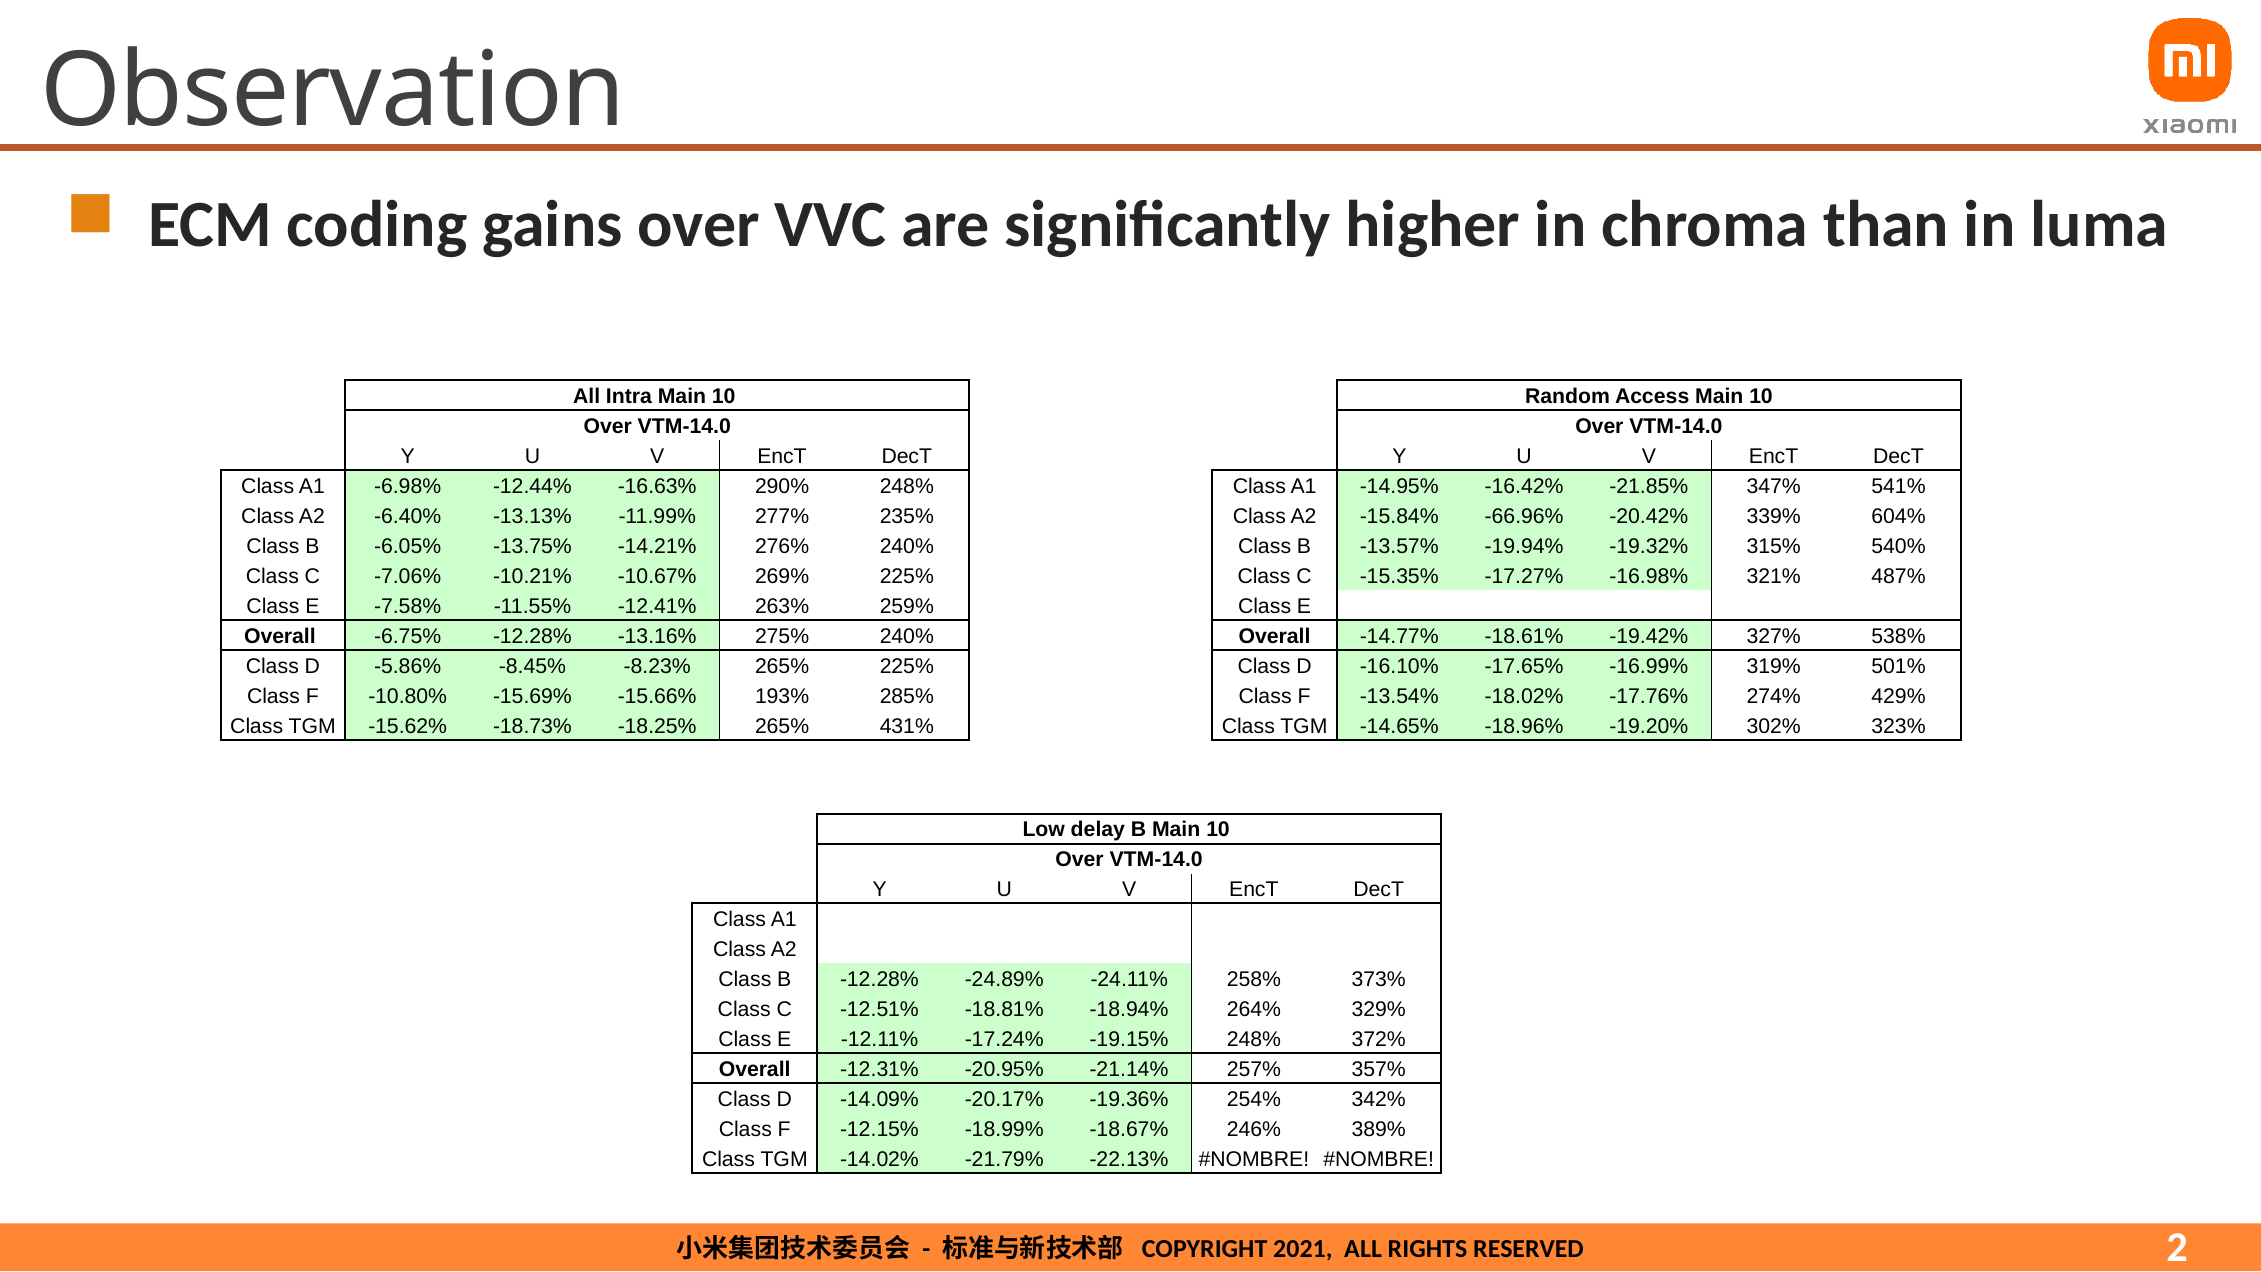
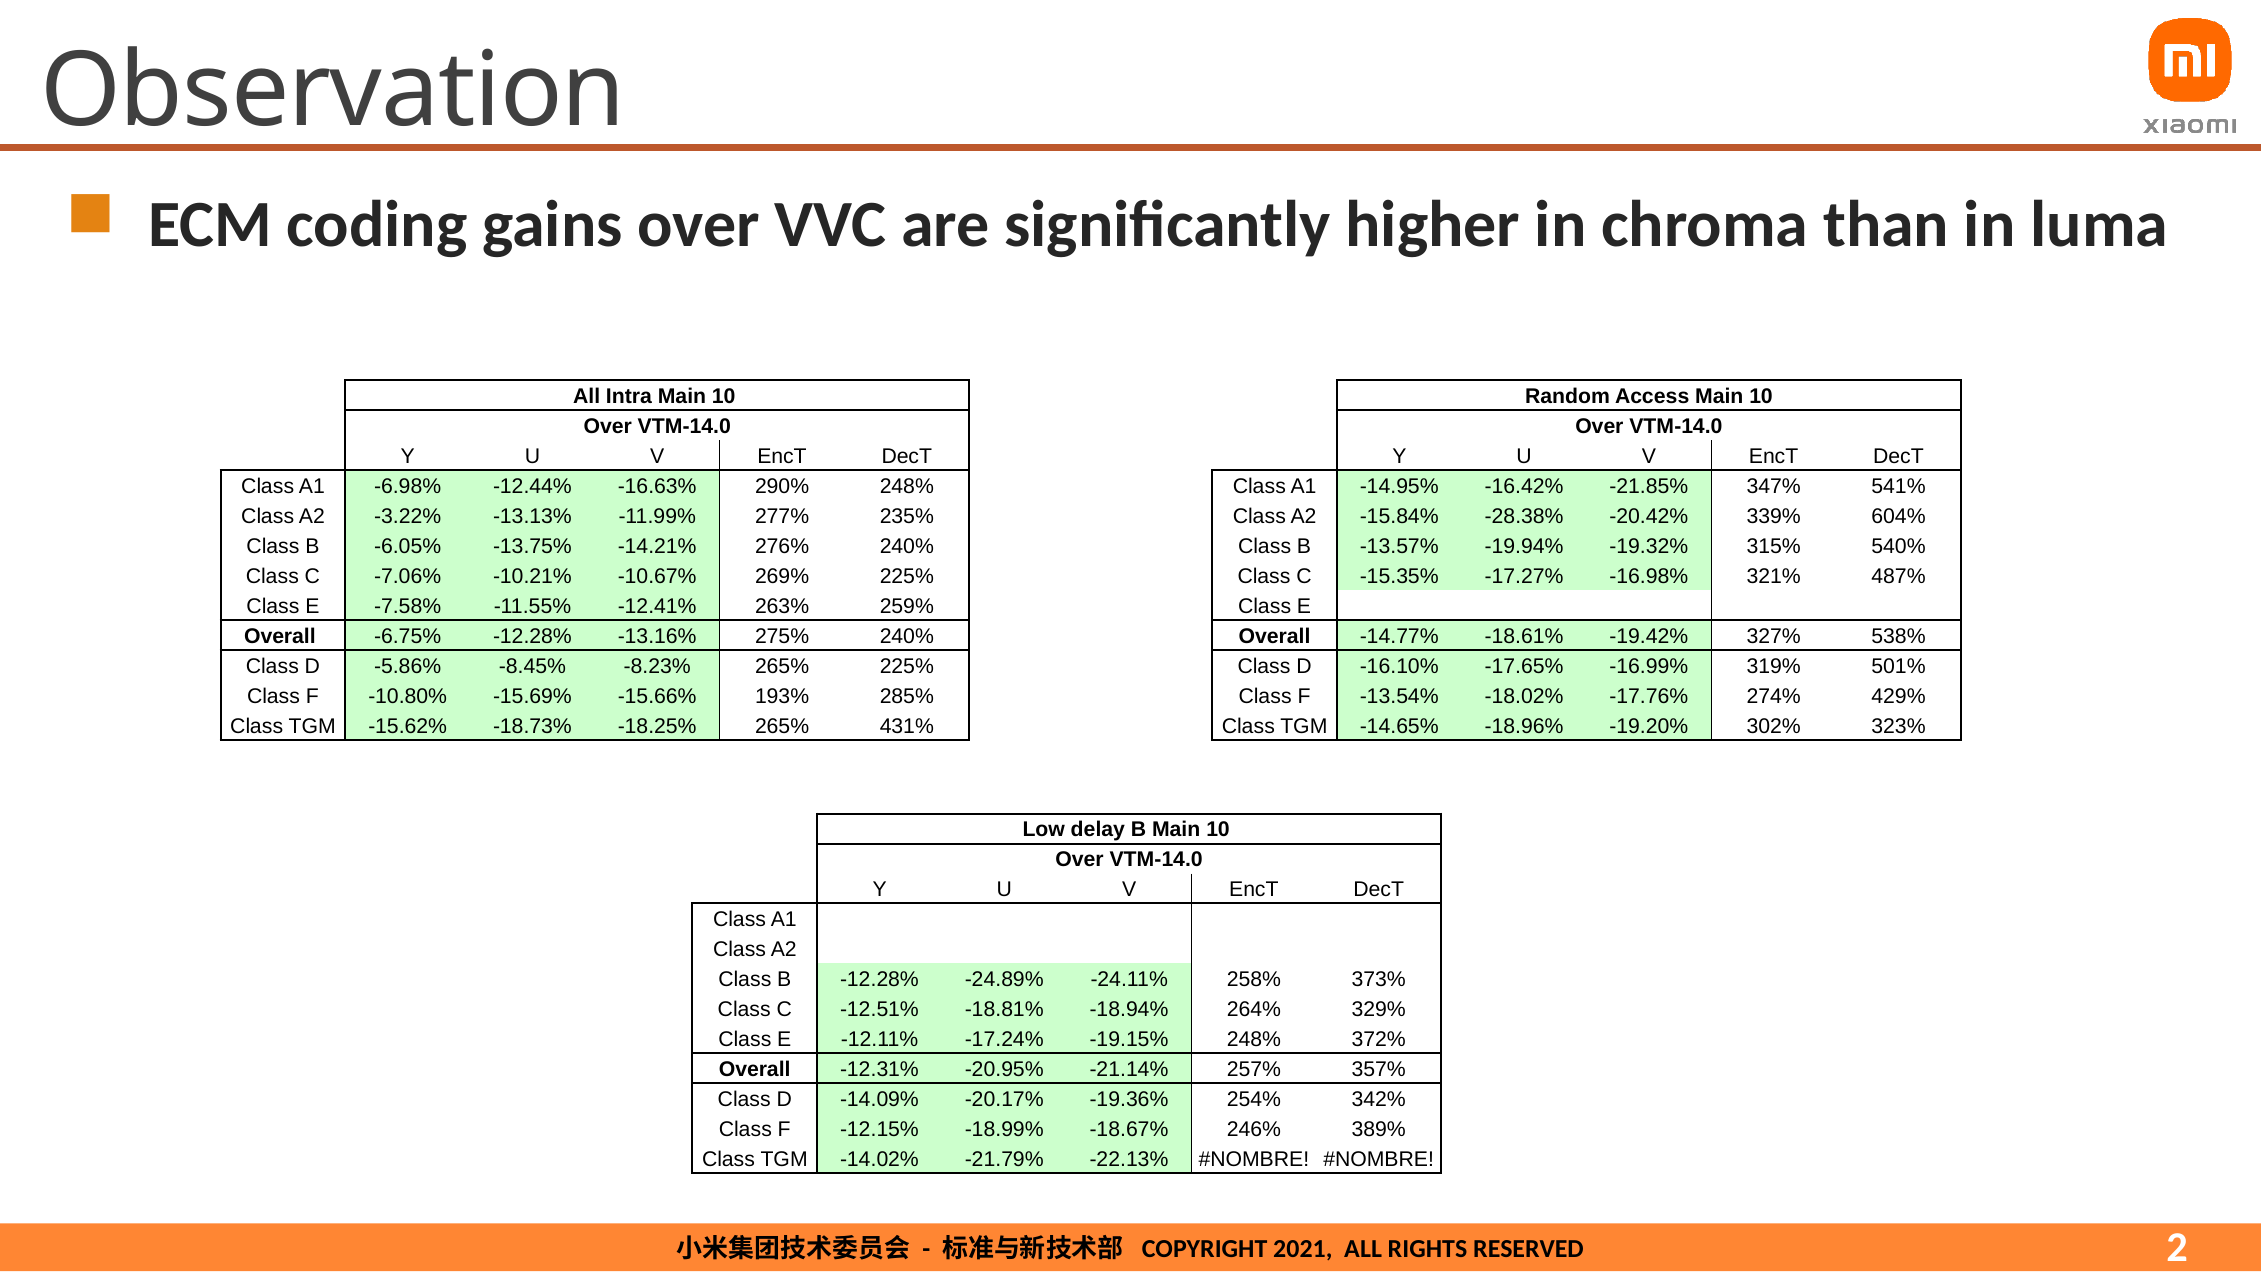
-6.40%: -6.40% -> -3.22% (408, 516)
-66.96%: -66.96% -> -28.38% (1524, 516)
